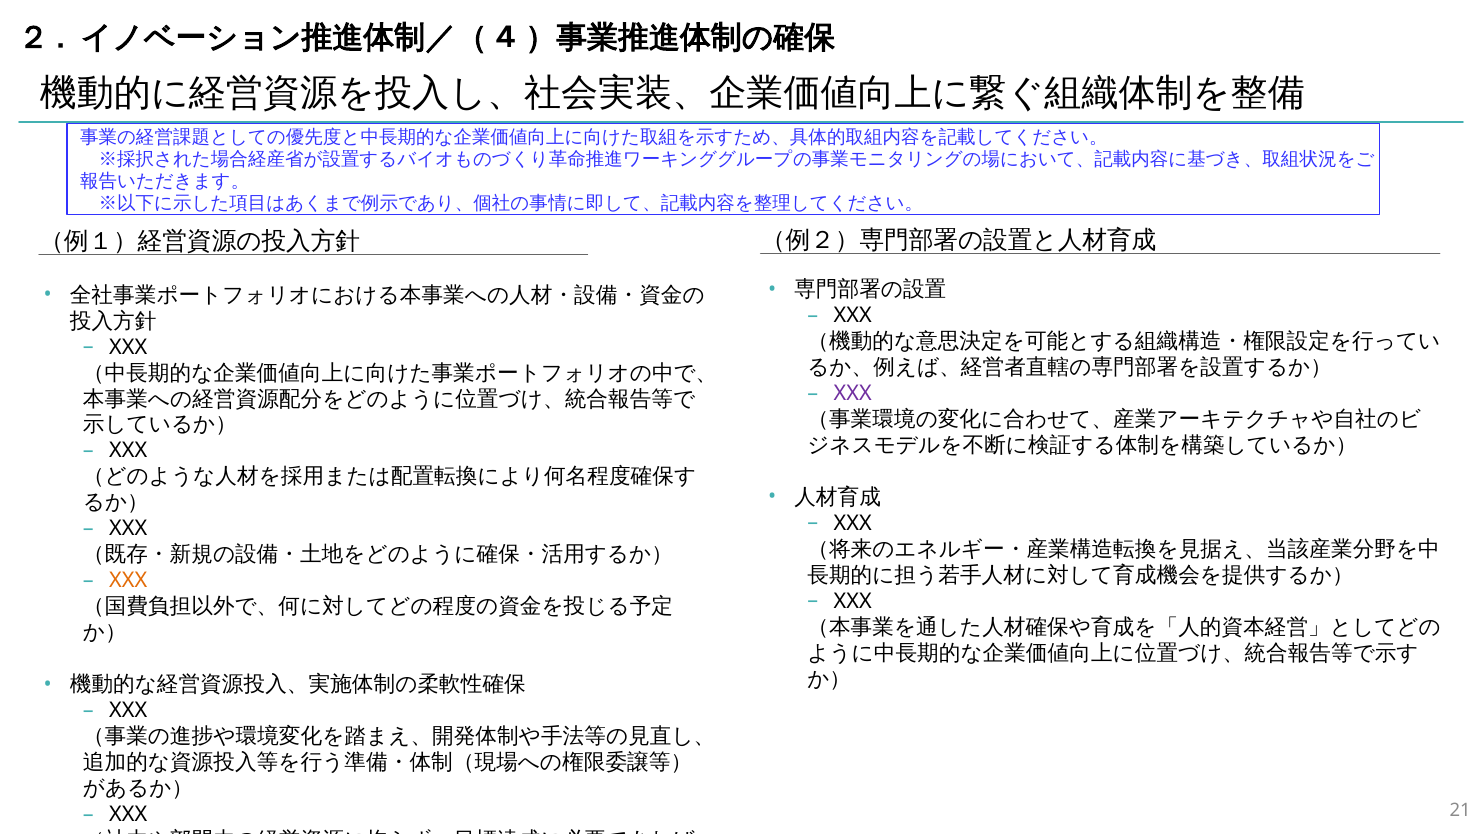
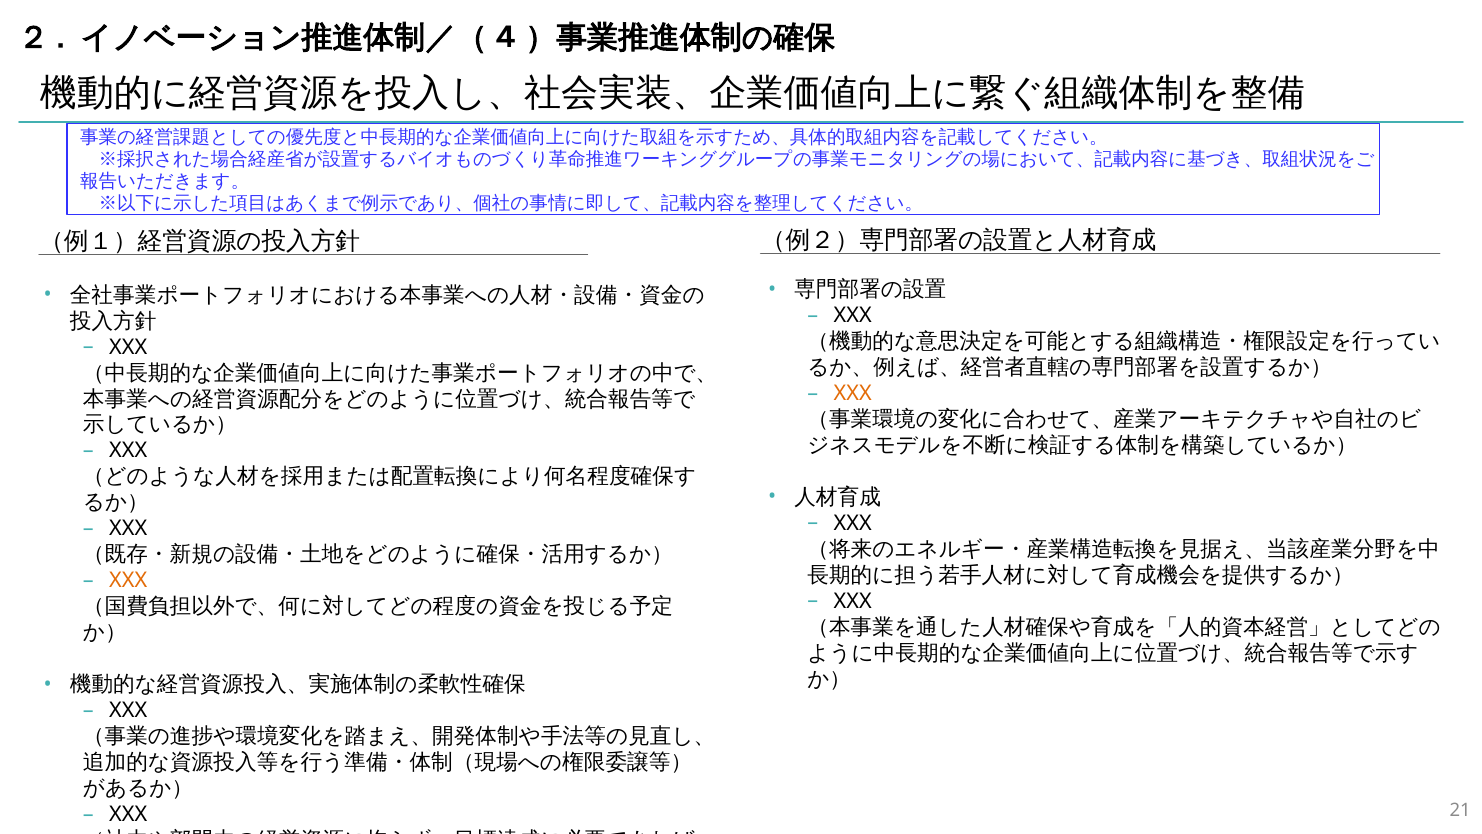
XXX colour: purple -> orange (853, 393)
